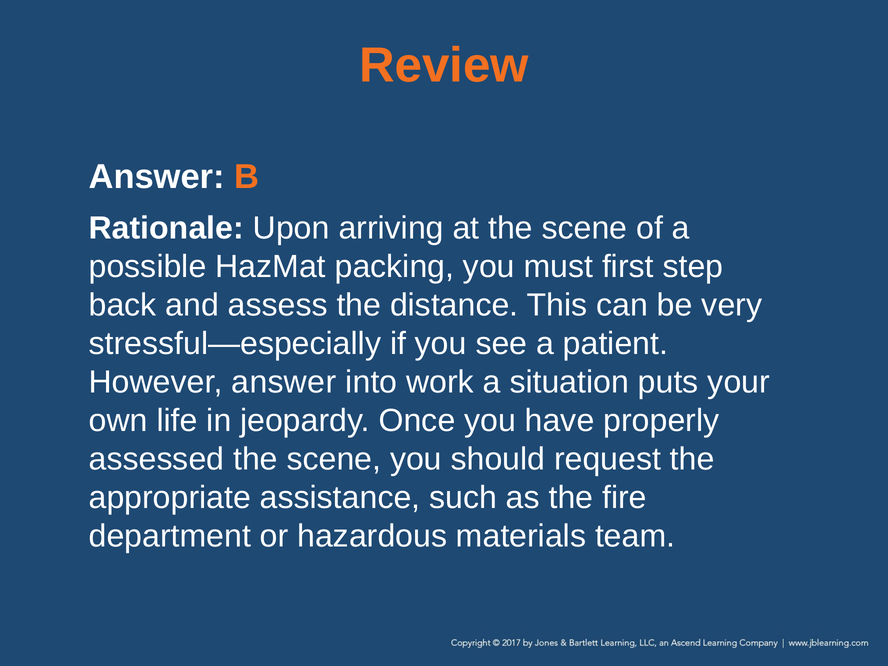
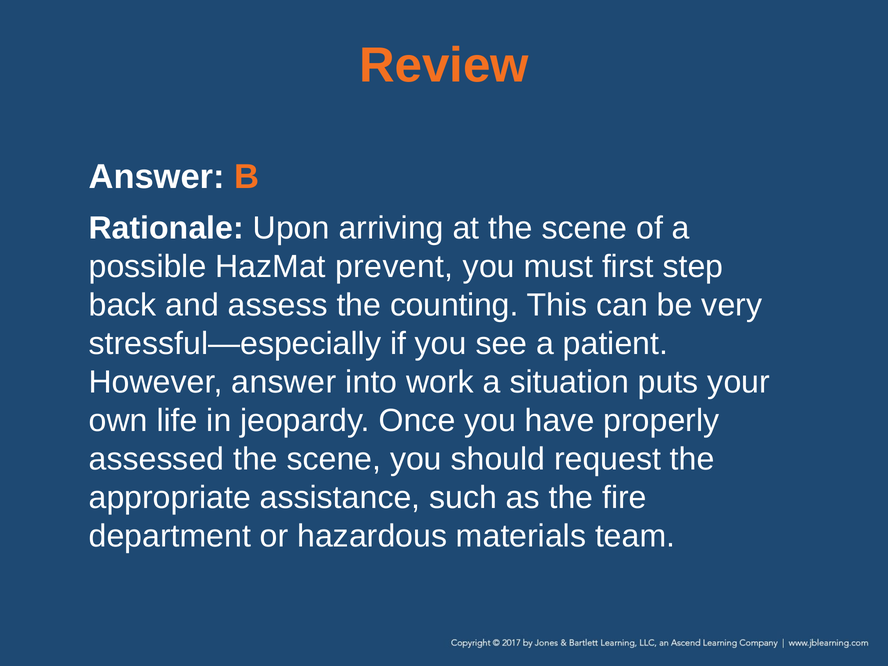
packing: packing -> prevent (394, 267)
distance: distance -> counting (454, 305)
